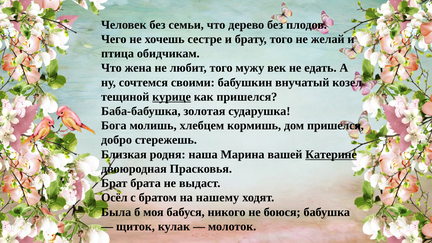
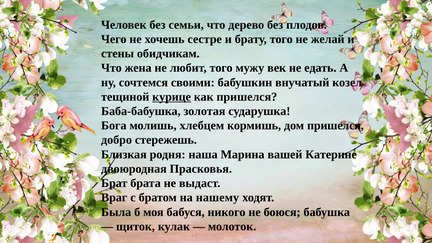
птица: птица -> стены (118, 54)
Катерине underline: present -> none (331, 154)
Осёл: Осёл -> Враг (114, 198)
